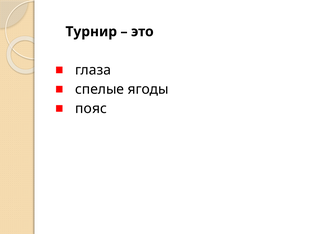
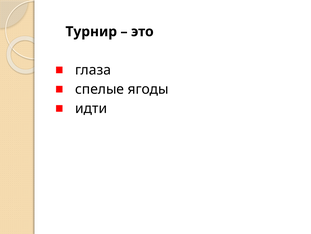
пояс: пояс -> идти (91, 108)
